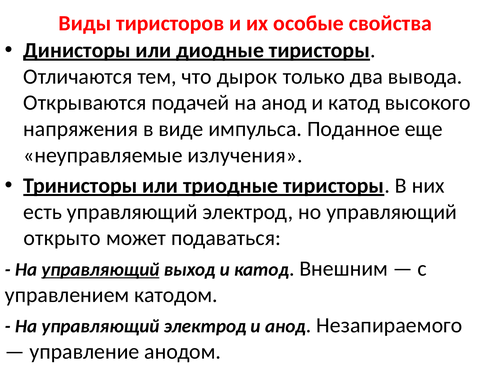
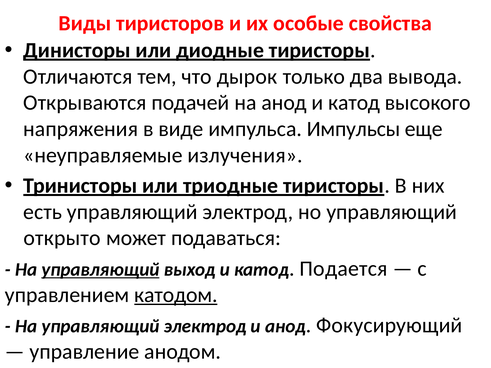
Поданное: Поданное -> Импульсы (354, 129)
Внешним: Внешним -> Подается (344, 269)
катодом underline: none -> present (176, 295)
Незапираемого: Незапираемого -> Фокусирующий (389, 326)
